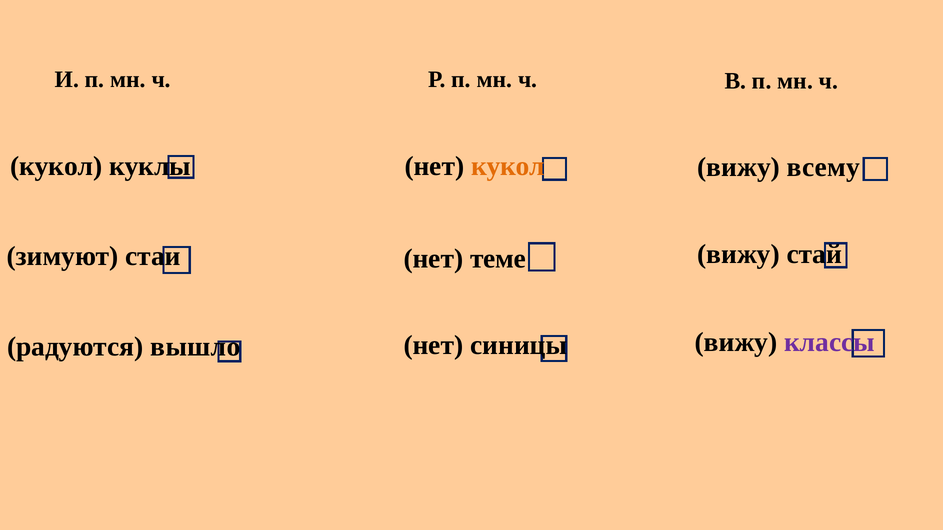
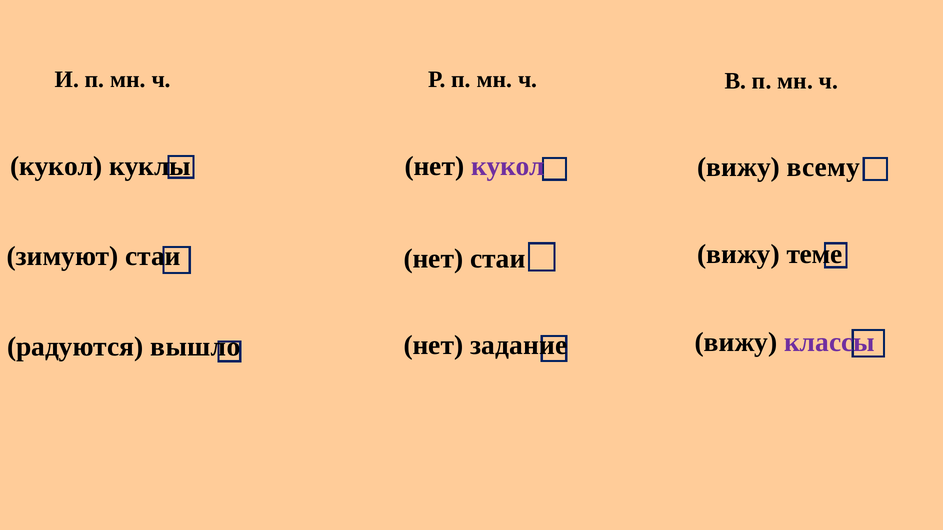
кукол colour: orange -> purple (508, 166)
стай: стай -> теме (815, 255)
нет теме: теме -> стаи (498, 259)
синицы: синицы -> задание (519, 346)
